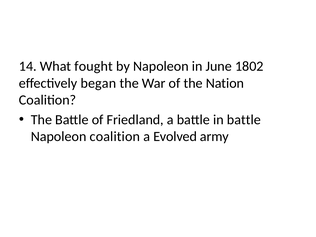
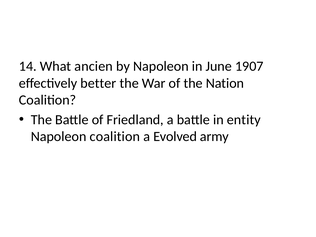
fought: fought -> ancien (94, 66)
1802: 1802 -> 1907 (249, 66)
began: began -> better (98, 83)
in battle: battle -> entity (244, 120)
